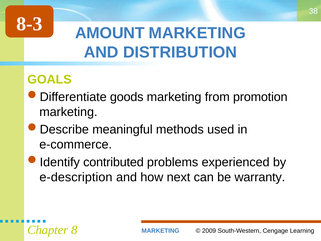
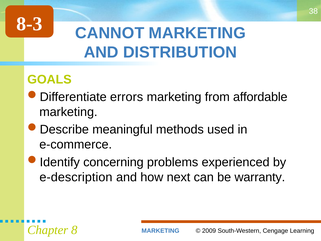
AMOUNT: AMOUNT -> CANNOT (110, 33)
goods: goods -> errors (127, 97)
promotion: promotion -> affordable (260, 97)
contributed: contributed -> concerning (113, 162)
